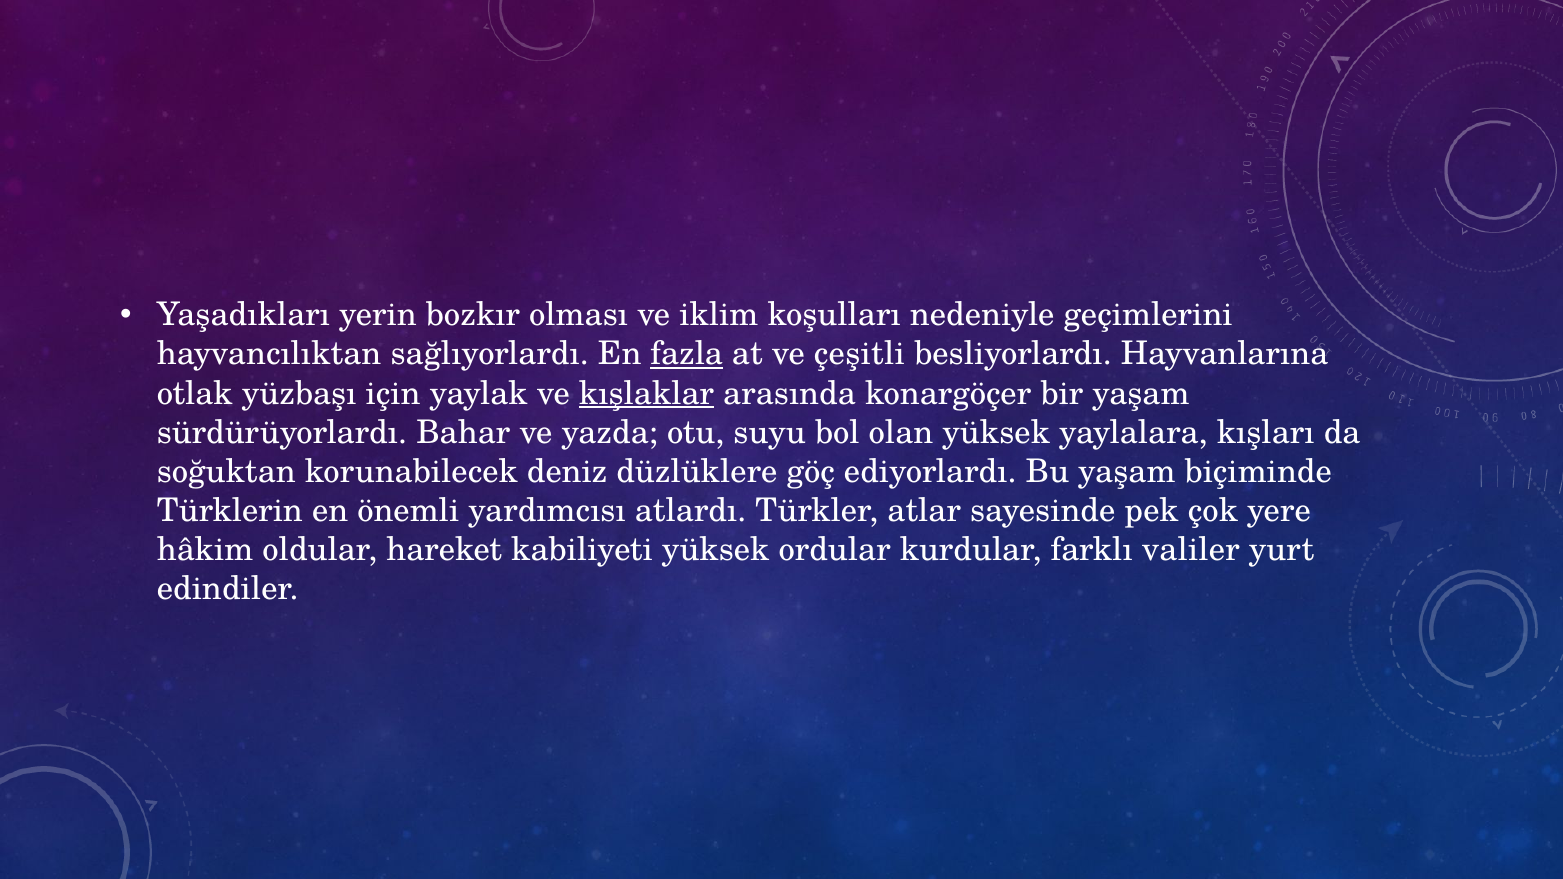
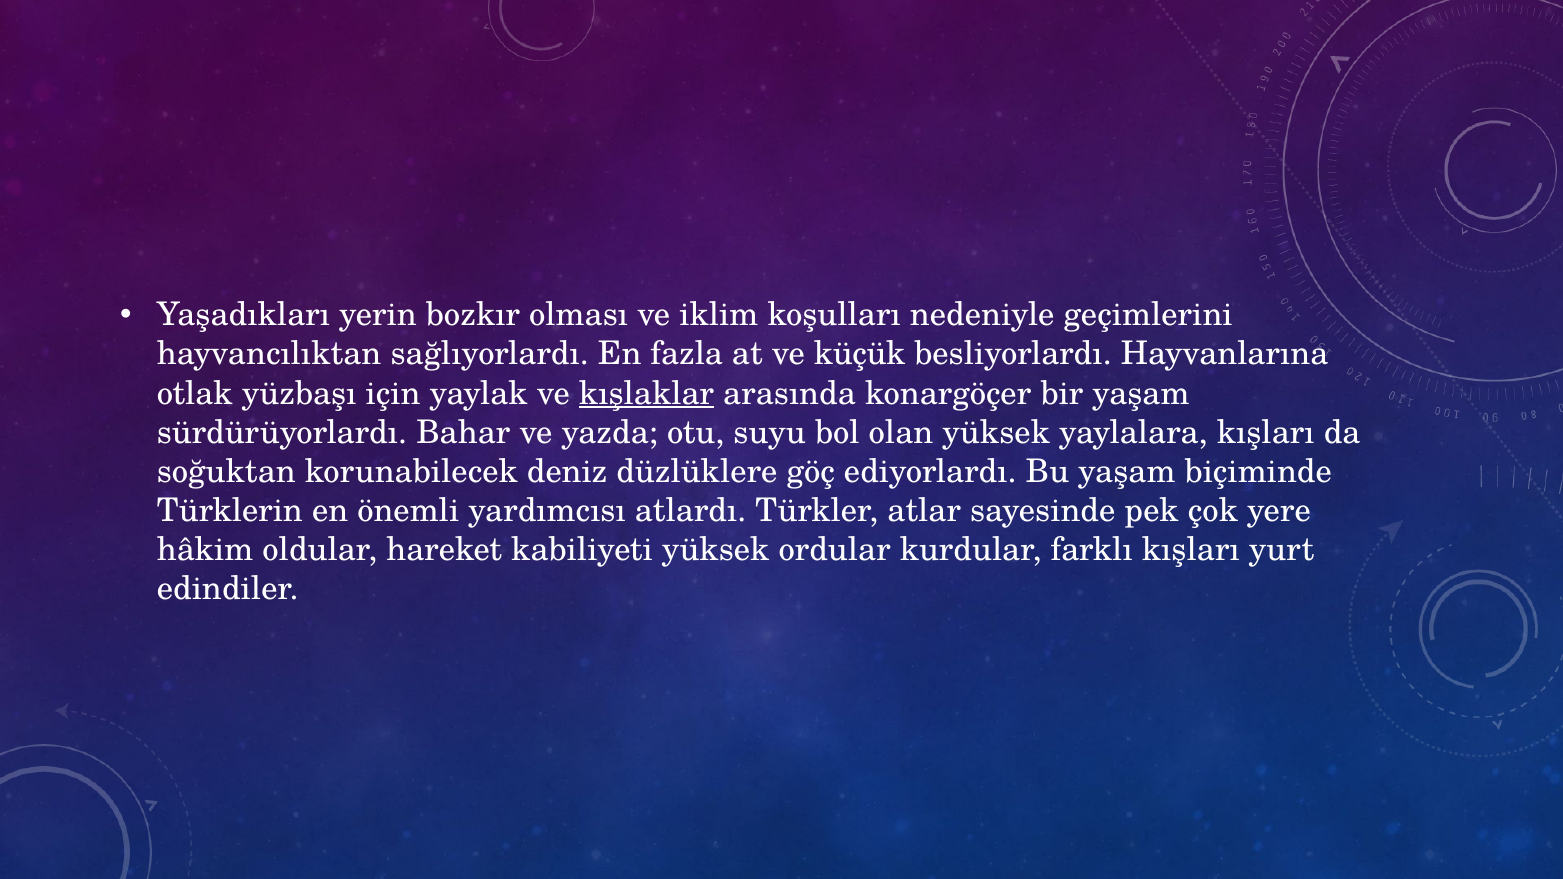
fazla underline: present -> none (687, 354)
çeşitli: çeşitli -> küçük (860, 354)
farklı valiler: valiler -> kışları (1191, 550)
